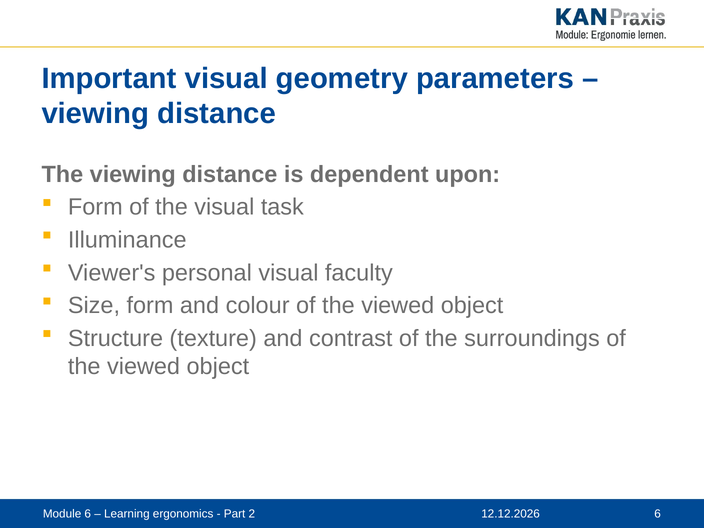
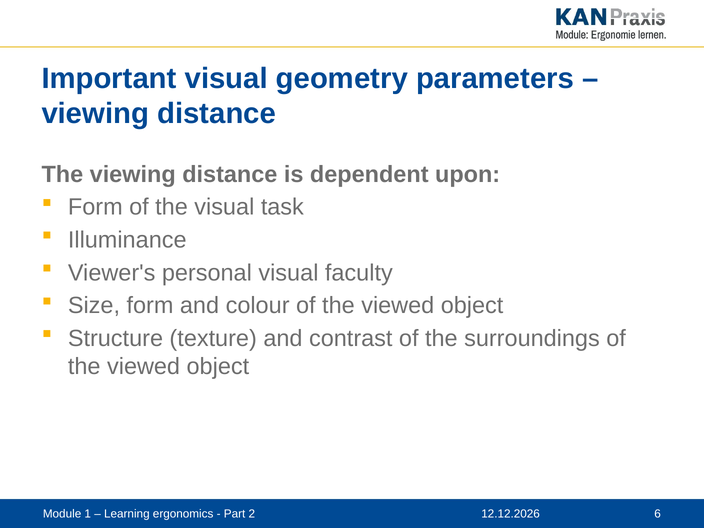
Module 6: 6 -> 1 (88, 514)
